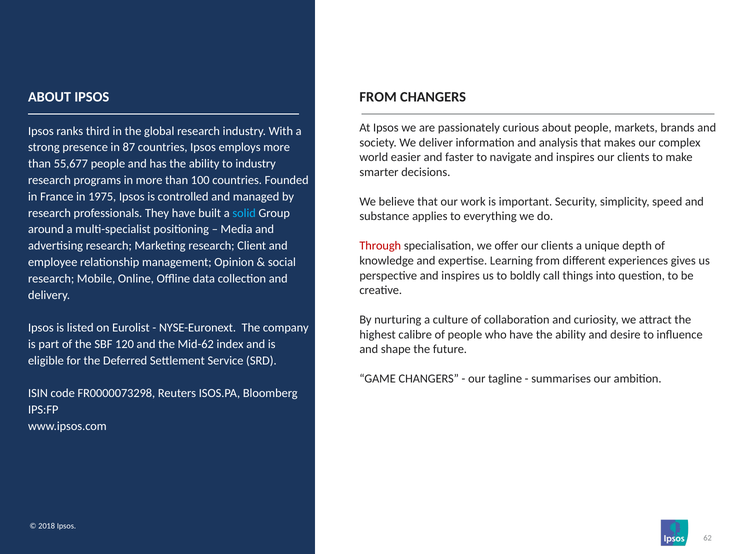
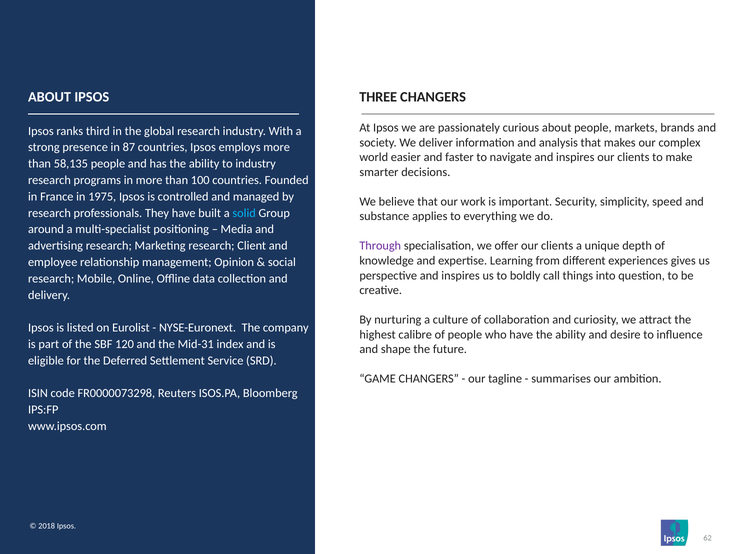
FROM: FROM -> THREE (378, 97)
55,677: 55,677 -> 58,135 (71, 164)
Through colour: red -> purple (380, 246)
Mid-62: Mid-62 -> Mid-31 (196, 344)
